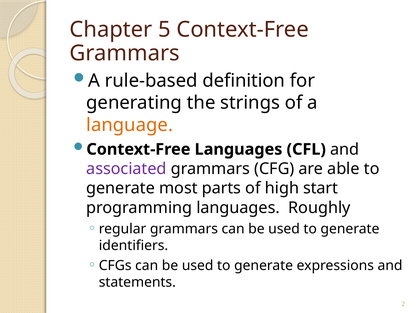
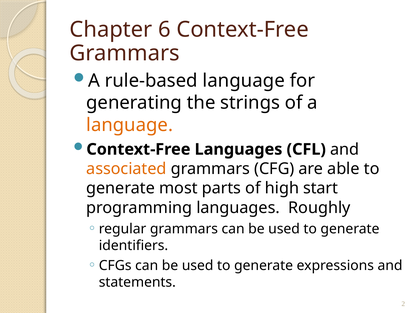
5: 5 -> 6 (164, 30)
rule-based definition: definition -> language (244, 81)
associated colour: purple -> orange (126, 169)
